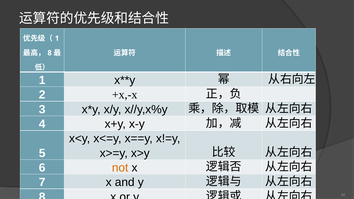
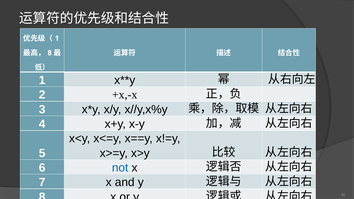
not colour: orange -> blue (120, 168)
